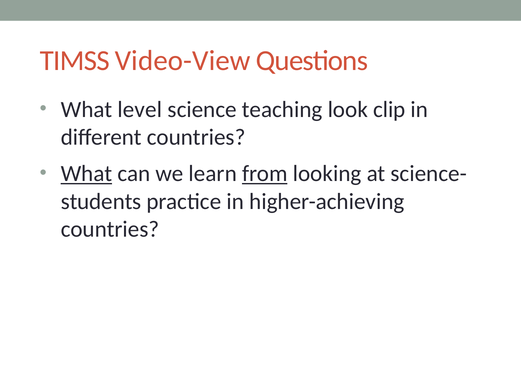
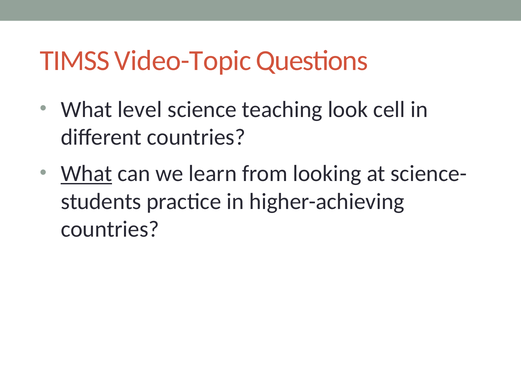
Video-View: Video-View -> Video-Topic (183, 61)
clip: clip -> cell (389, 109)
from underline: present -> none (265, 174)
